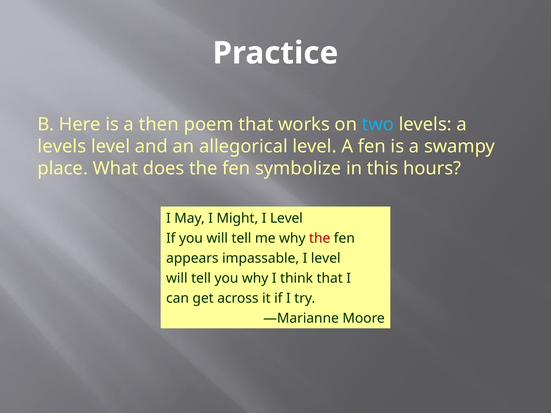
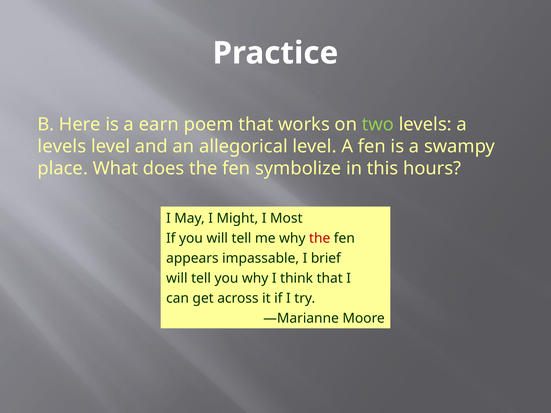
then: then -> earn (159, 125)
two colour: light blue -> light green (378, 125)
Might I Level: Level -> Most (286, 219)
impassable I level: level -> brief (326, 259)
